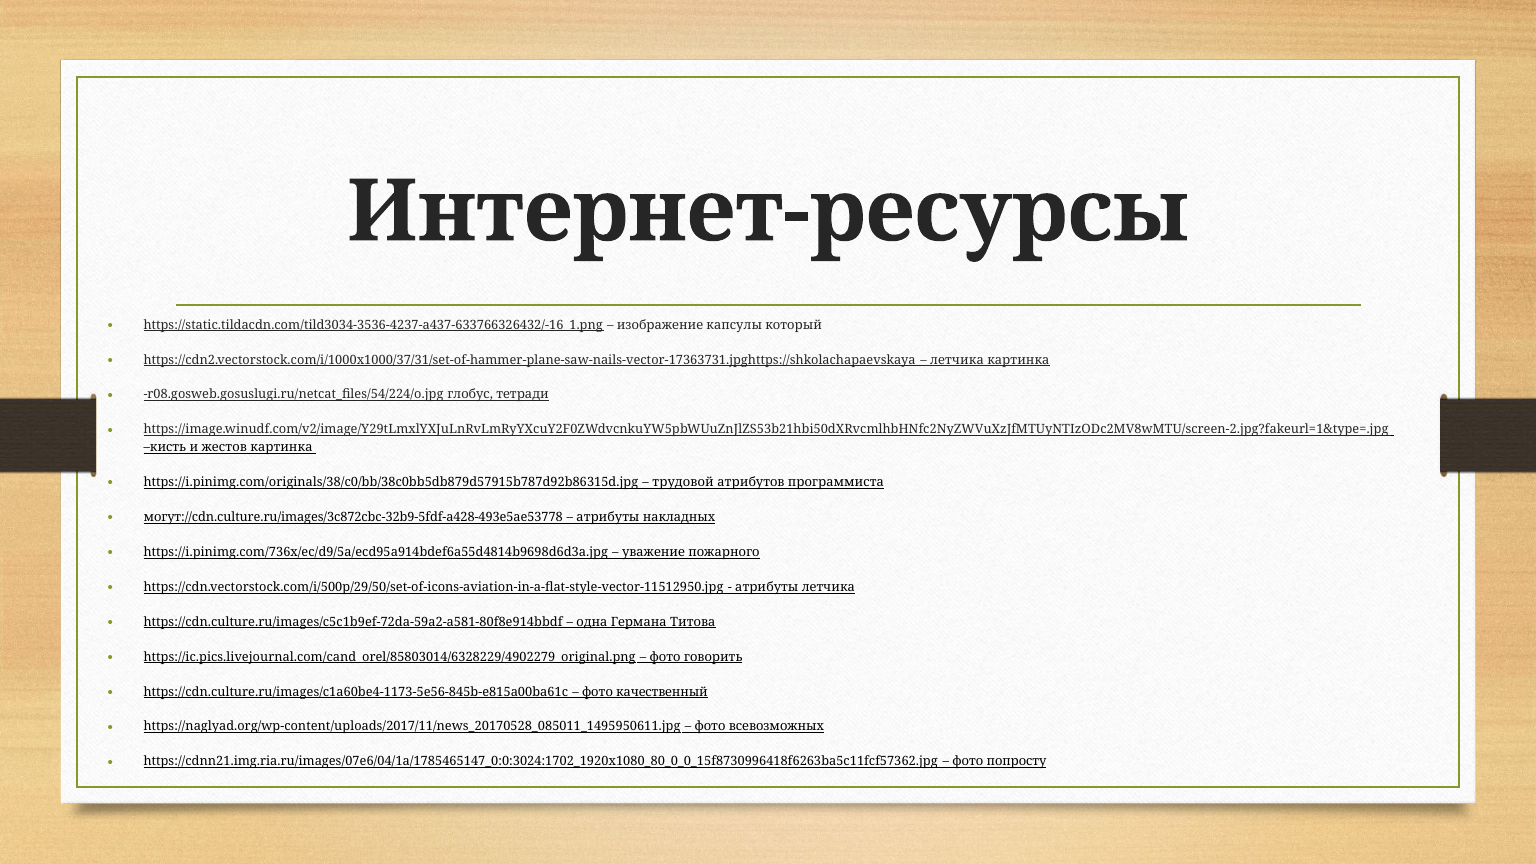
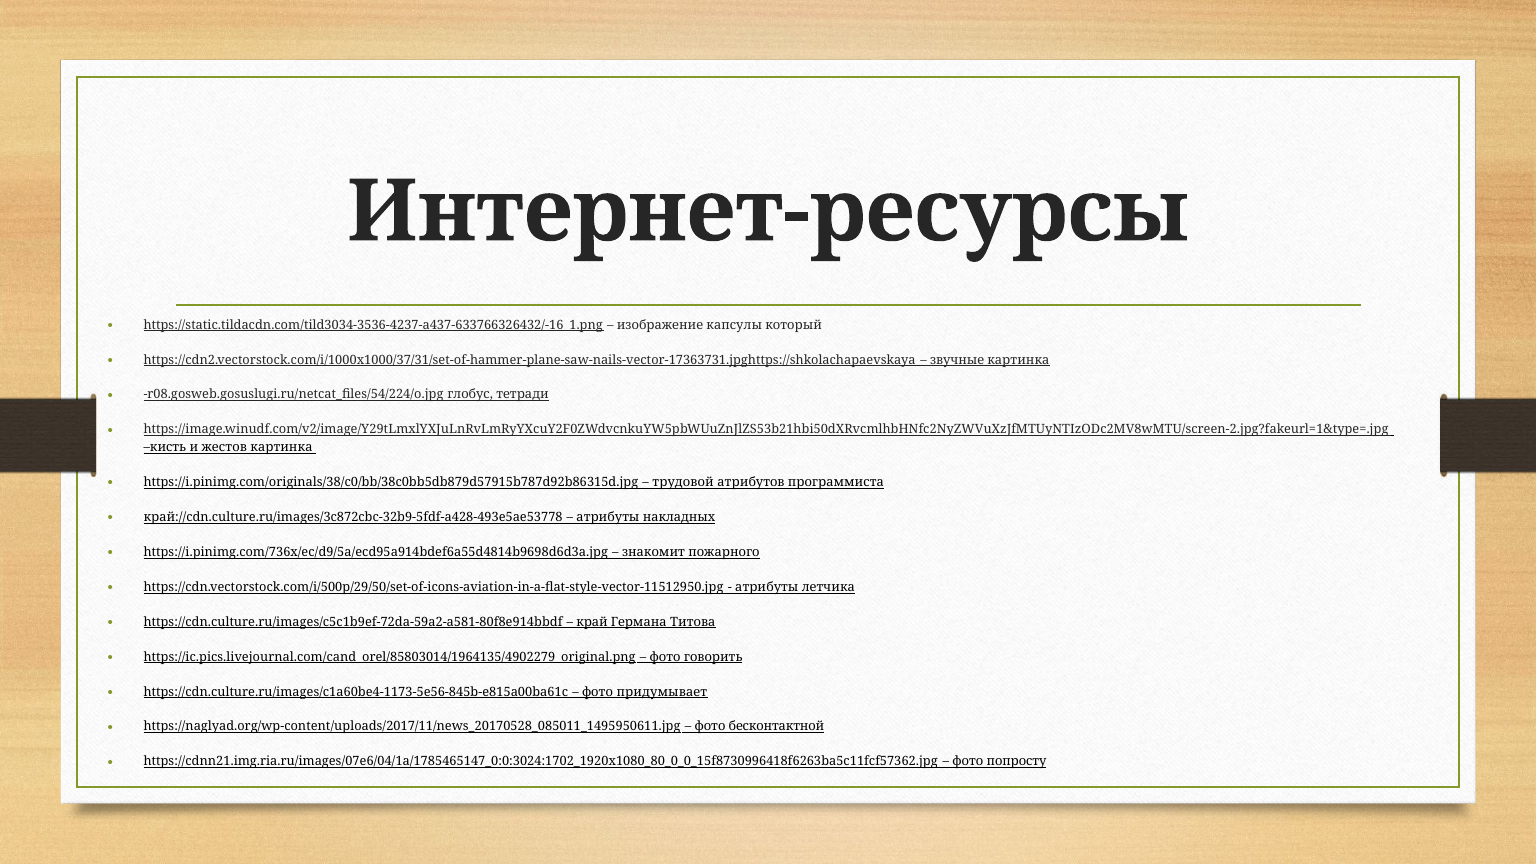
летчика: летчика -> звучные (957, 360)
могут://cdn.culture.ru/images/3c872cbc-32b9-5fdf-a428-493e5ae53778: могут://cdn.culture.ru/images/3c872cbc-32b9-5fdf-a428-493e5ae53778 -> край://cdn.culture.ru/images/3c872cbc-32b9-5fdf-a428-493e5ae53778 (353, 517)
уважение: уважение -> знакомит (653, 552)
одна: одна -> край (592, 622)
https://ic.pics.livejournal.com/cand_orel/85803014/6328229/4902279_original.png: https://ic.pics.livejournal.com/cand_orel/85803014/6328229/4902279_original.png -> https://ic.pics.livejournal.com/cand_orel/85803014/1964135/4902279_original.png (390, 657)
качественный: качественный -> придумывает (662, 692)
всевозможных: всевозможных -> бесконтактной (776, 727)
